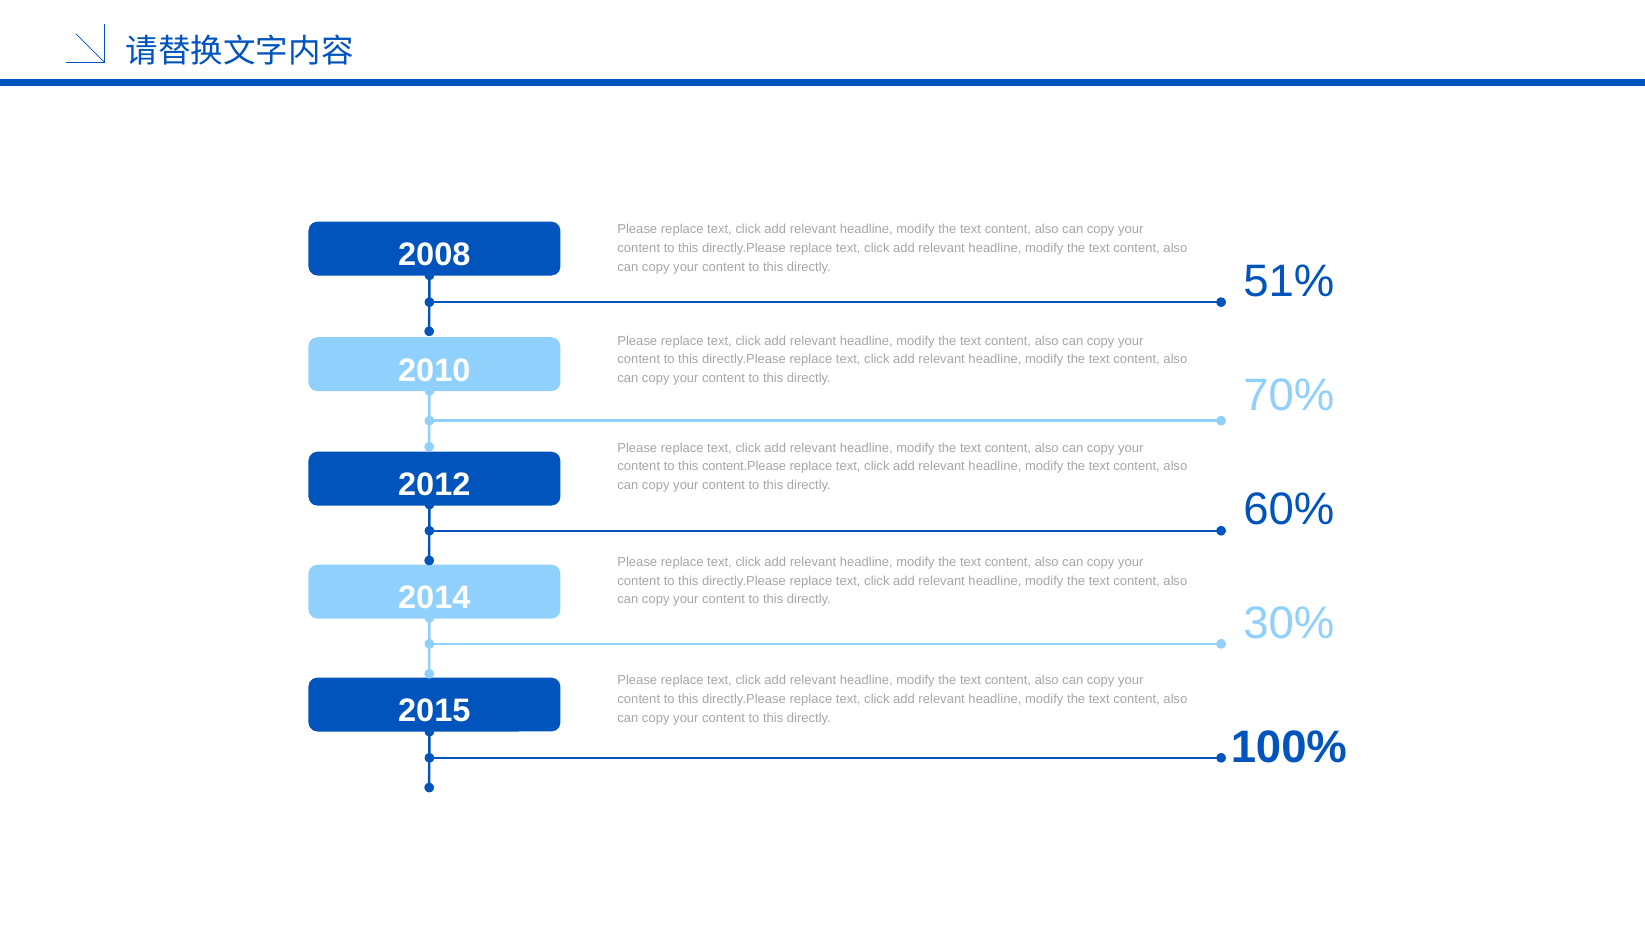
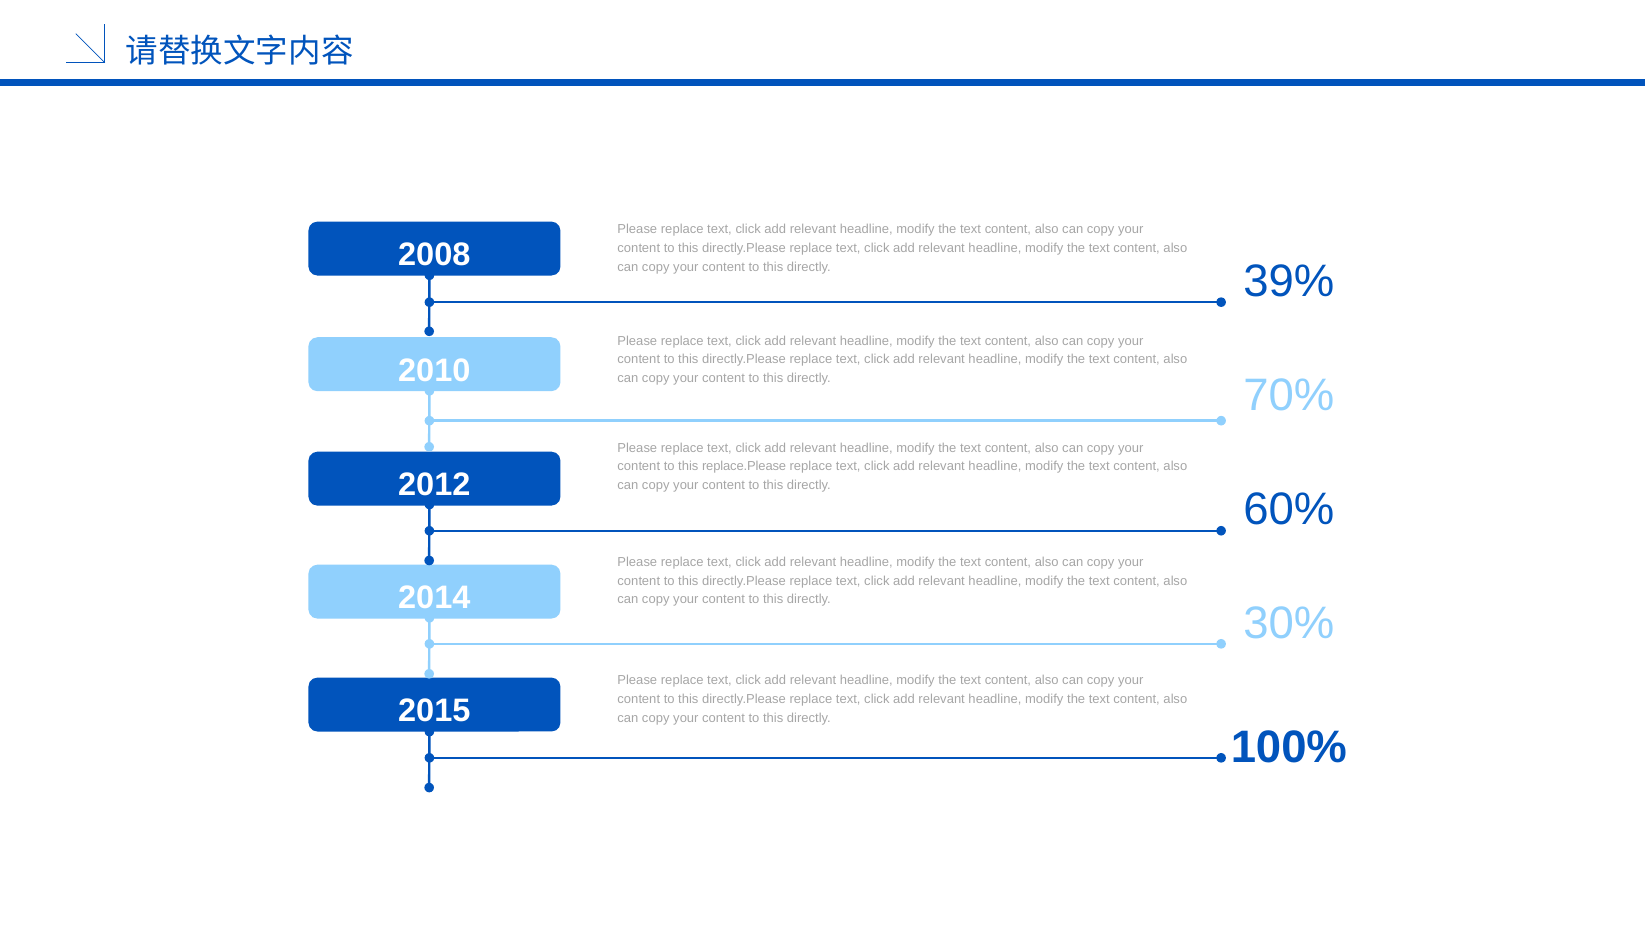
51%: 51% -> 39% (1289, 282)
content.Please: content.Please -> replace.Please (744, 467)
